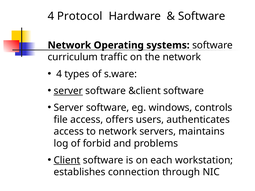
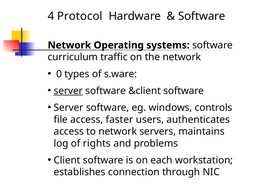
4: 4 -> 0 (59, 74)
offers: offers -> faster (120, 120)
forbid: forbid -> rights (97, 144)
Client underline: present -> none (67, 160)
